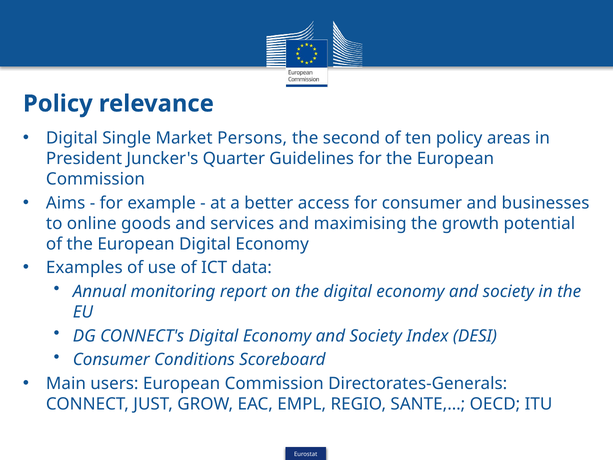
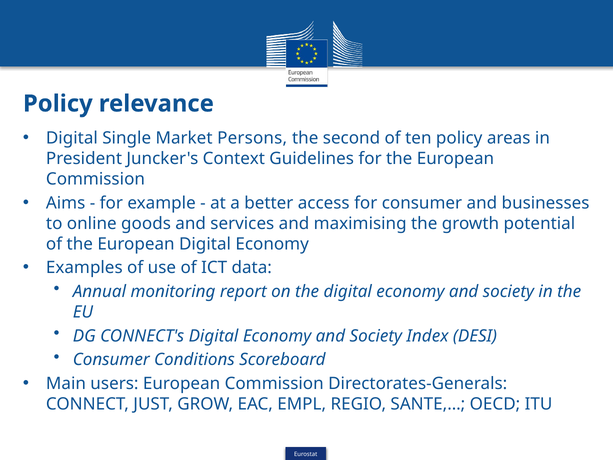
Quarter: Quarter -> Context (234, 159)
